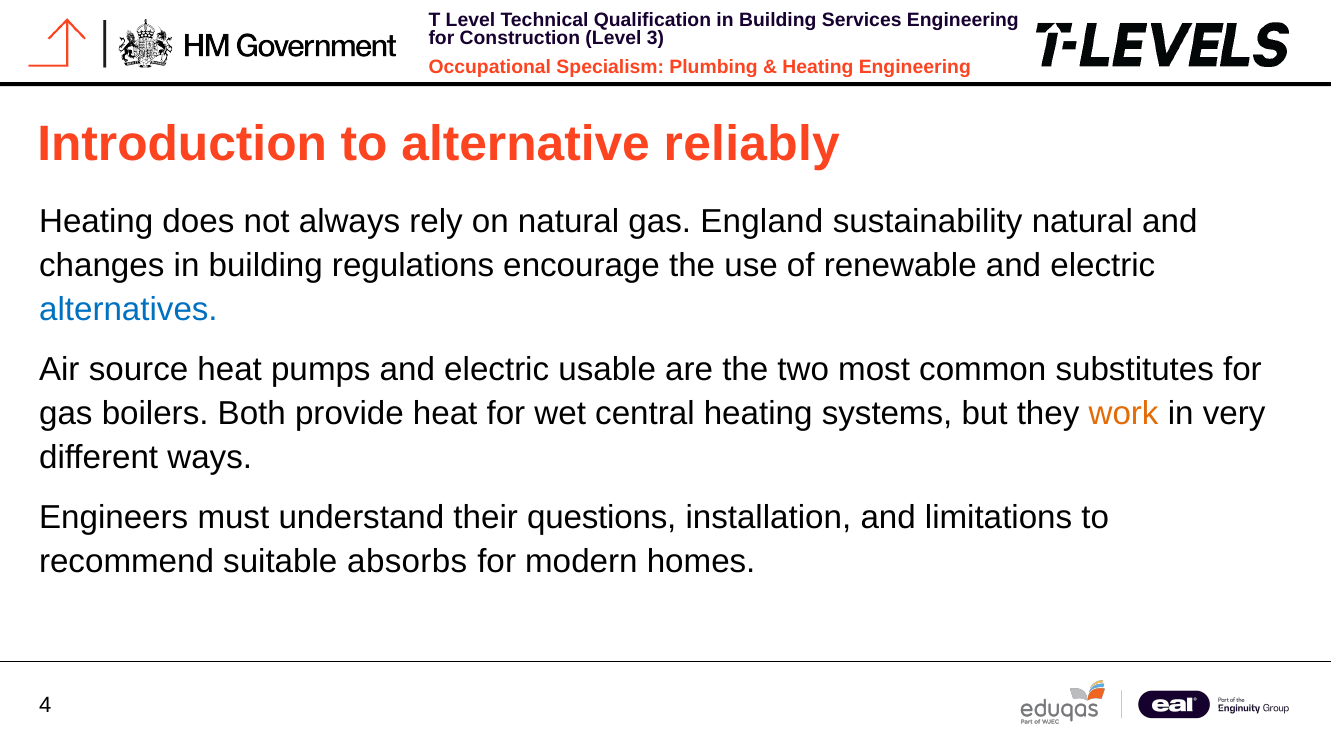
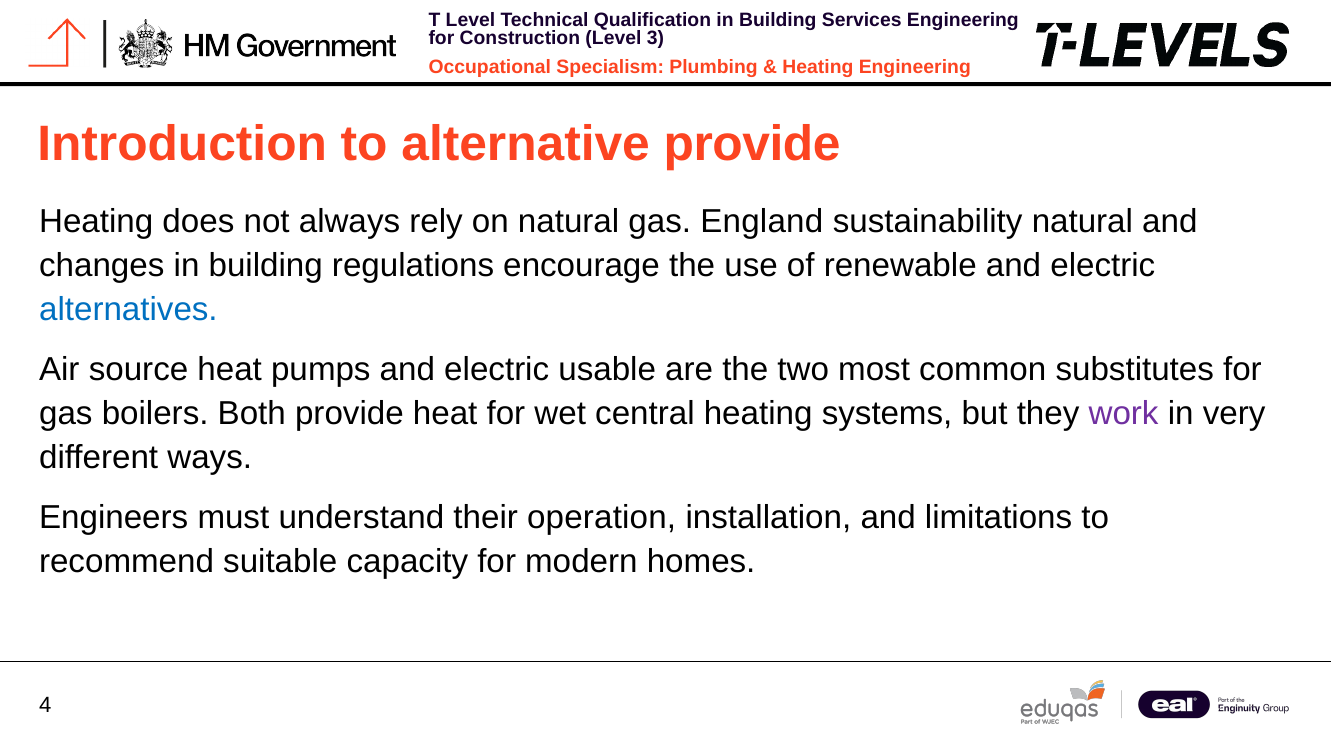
alternative reliably: reliably -> provide (752, 144)
work colour: orange -> purple (1124, 413)
questions: questions -> operation (602, 517)
absorbs: absorbs -> capacity (407, 561)
